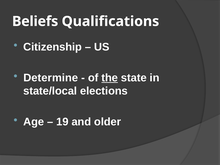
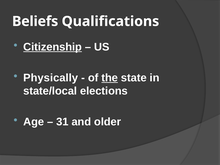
Citizenship underline: none -> present (53, 47)
Determine: Determine -> Physically (51, 78)
19: 19 -> 31 (62, 122)
